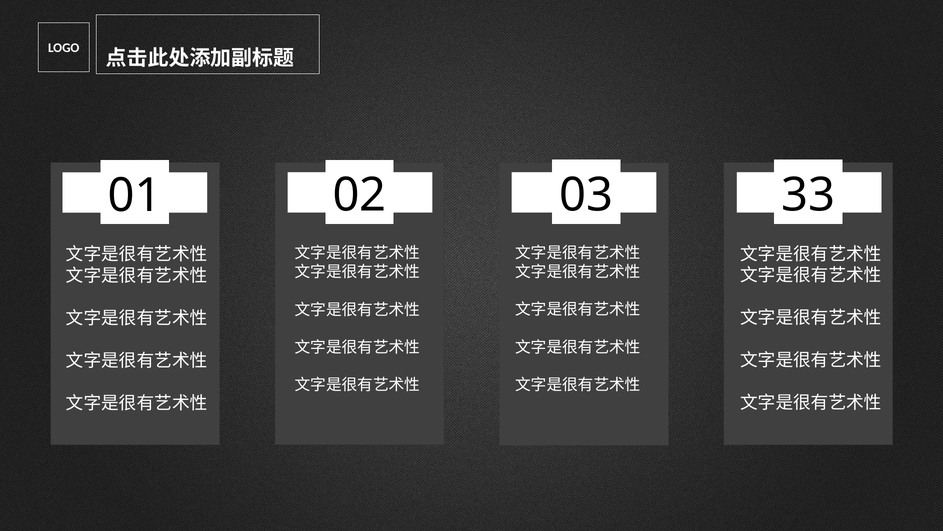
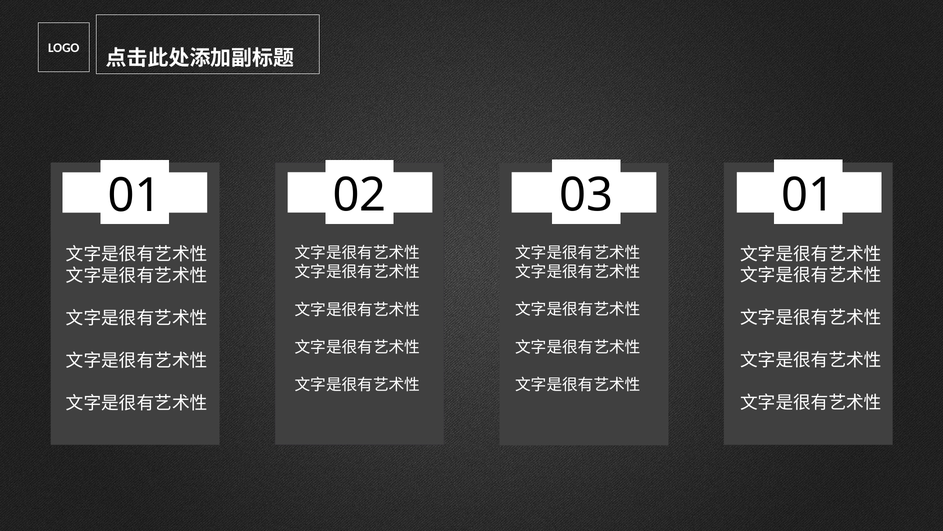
03 33: 33 -> 01 (808, 195)
